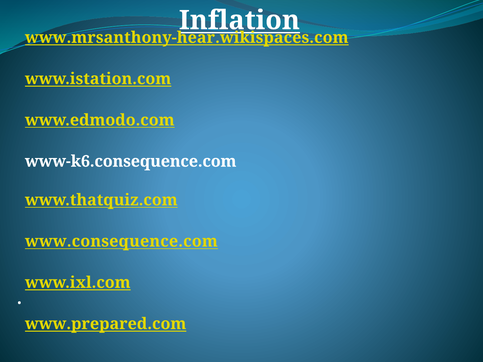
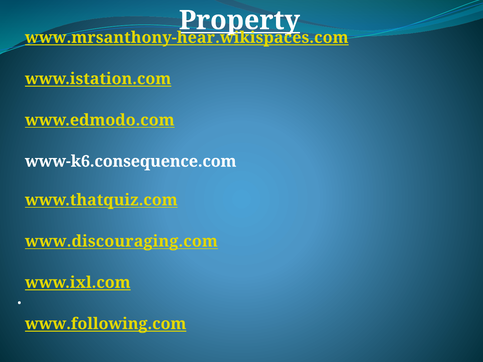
Inflation: Inflation -> Property (239, 20)
www.consequence.com: www.consequence.com -> www.discouraging.com (121, 241)
www.prepared.com: www.prepared.com -> www.following.com (106, 324)
